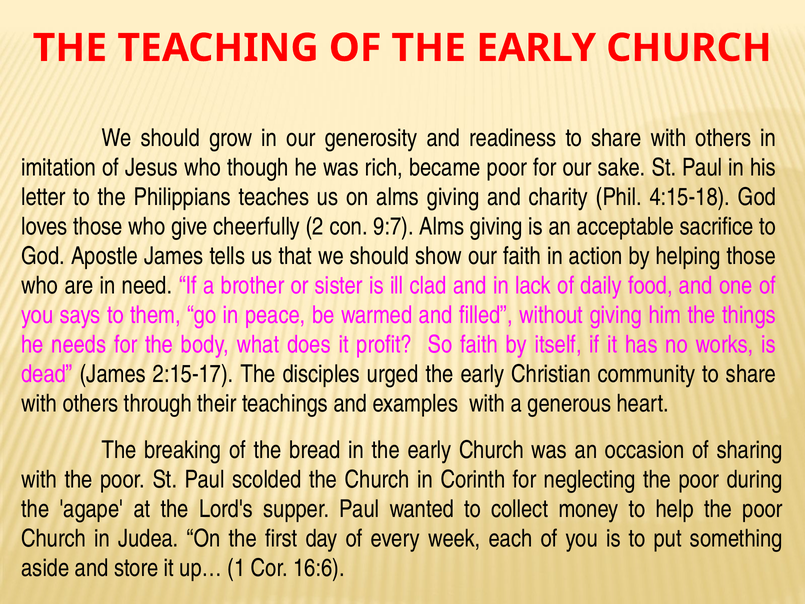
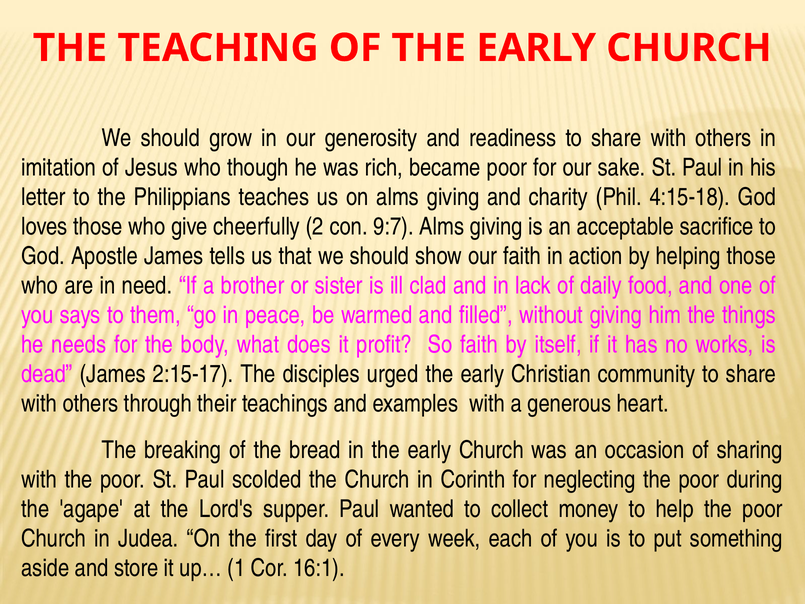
16:6: 16:6 -> 16:1 (319, 568)
